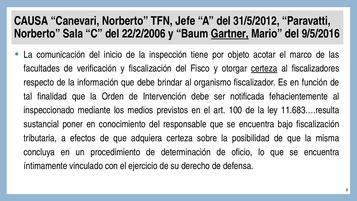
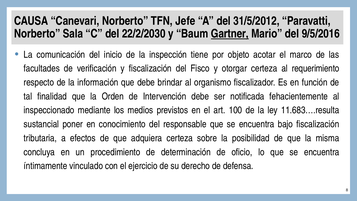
22/2/2006: 22/2/2006 -> 22/2/2030 (144, 34)
certeza underline: present -> none (264, 68)
fiscalizadores: fiscalizadores -> requerimiento (316, 68)
